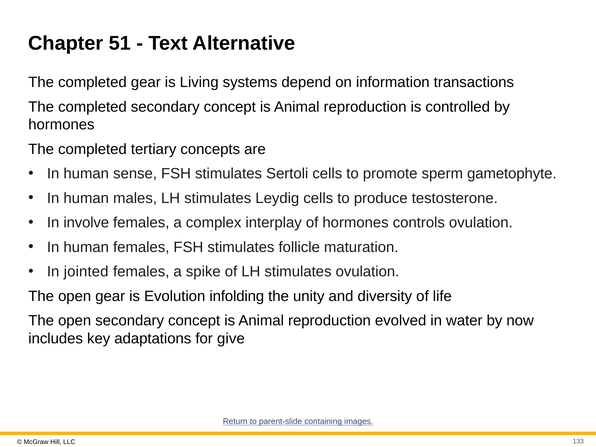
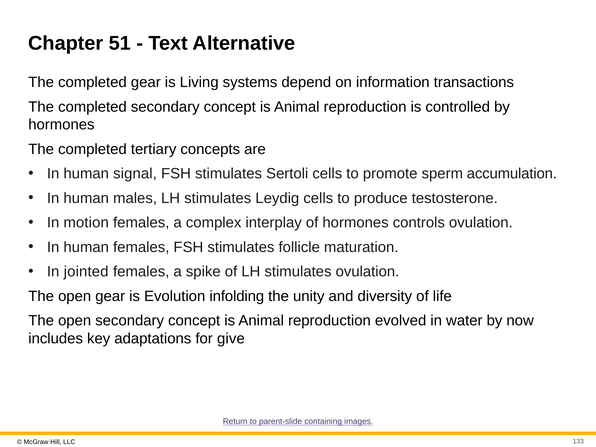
sense: sense -> signal (135, 174)
gametophyte: gametophyte -> accumulation (512, 174)
involve: involve -> motion (86, 223)
